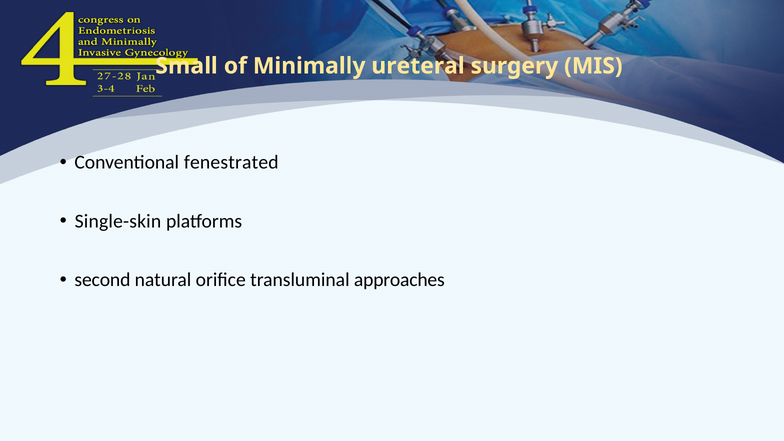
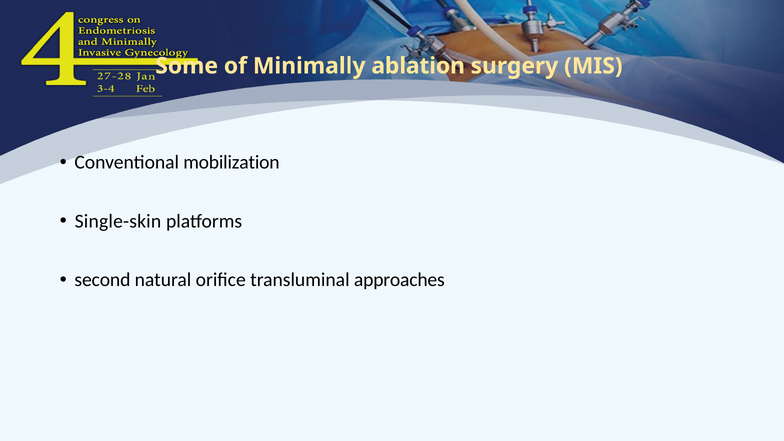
Small: Small -> Some (187, 66)
ureteral: ureteral -> ablation (418, 66)
fenestrated: fenestrated -> mobilization (231, 162)
